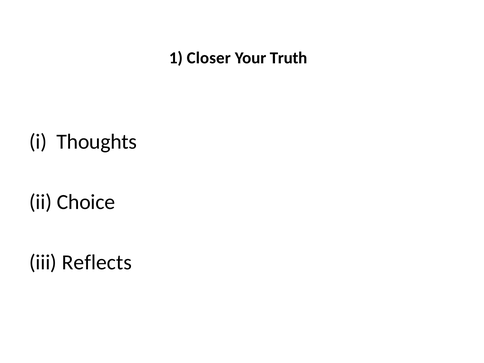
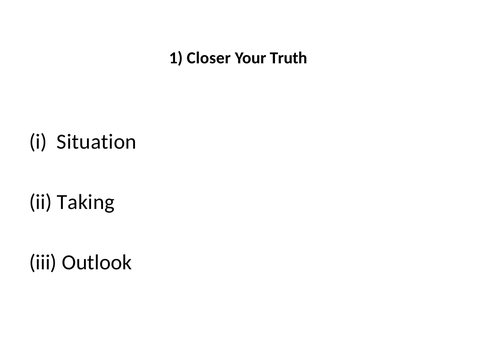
Thoughts: Thoughts -> Situation (97, 142)
Choice: Choice -> Taking (86, 202)
Reflects: Reflects -> Outlook (97, 262)
